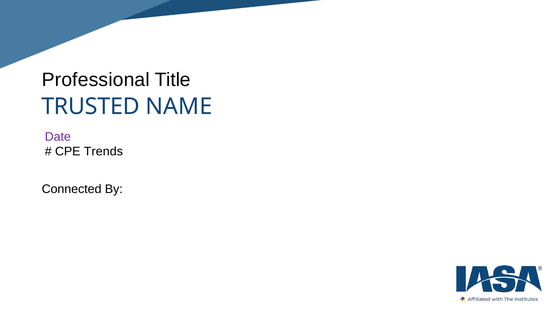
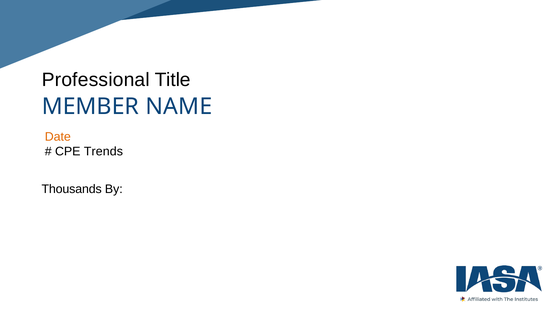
TRUSTED: TRUSTED -> MEMBER (90, 106)
Date colour: purple -> orange (58, 137)
Connected: Connected -> Thousands (72, 189)
